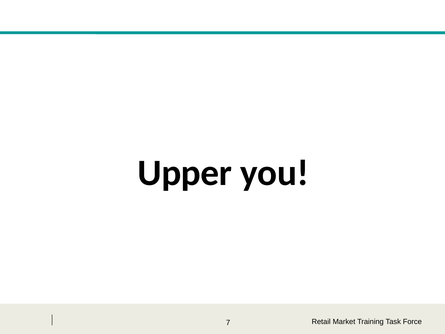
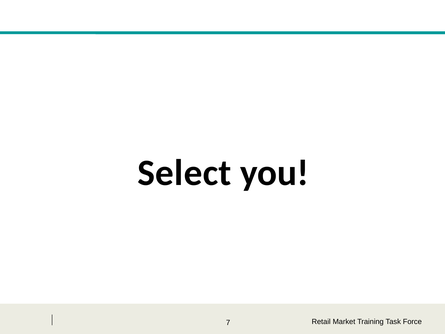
Upper: Upper -> Select (184, 173)
